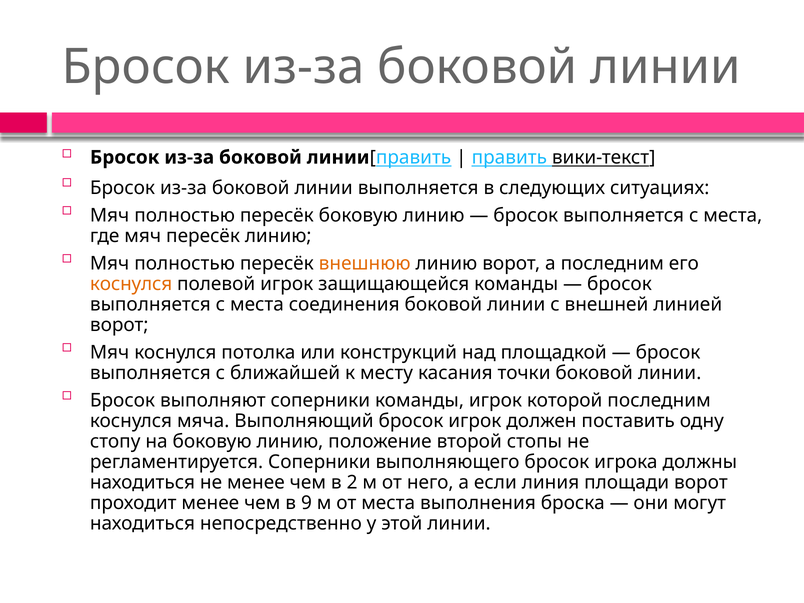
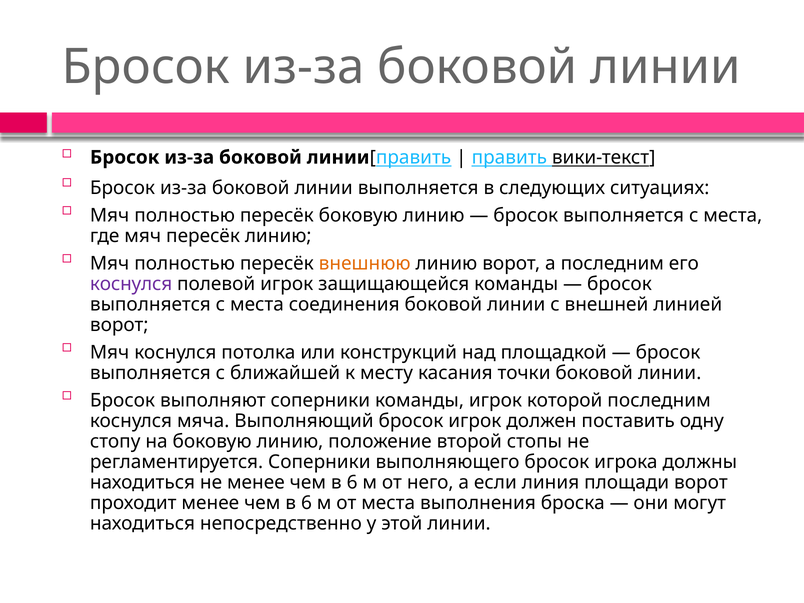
коснулся colour: orange -> purple (131, 284)
2: 2 -> 6 (352, 483)
9: 9 -> 6 (306, 503)
